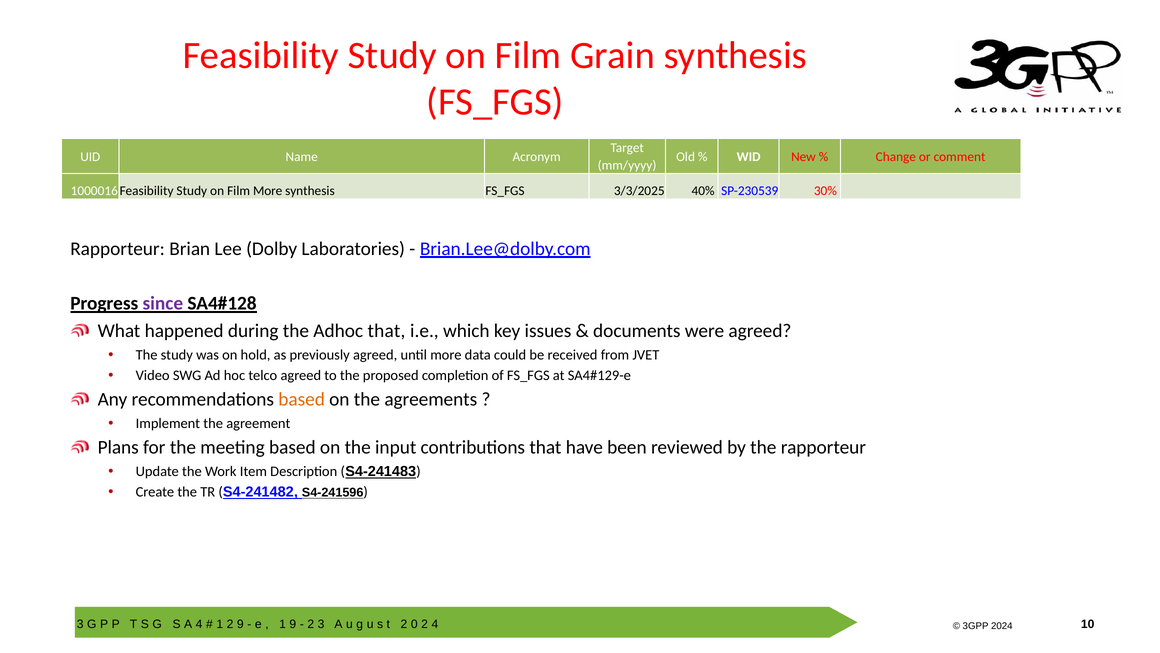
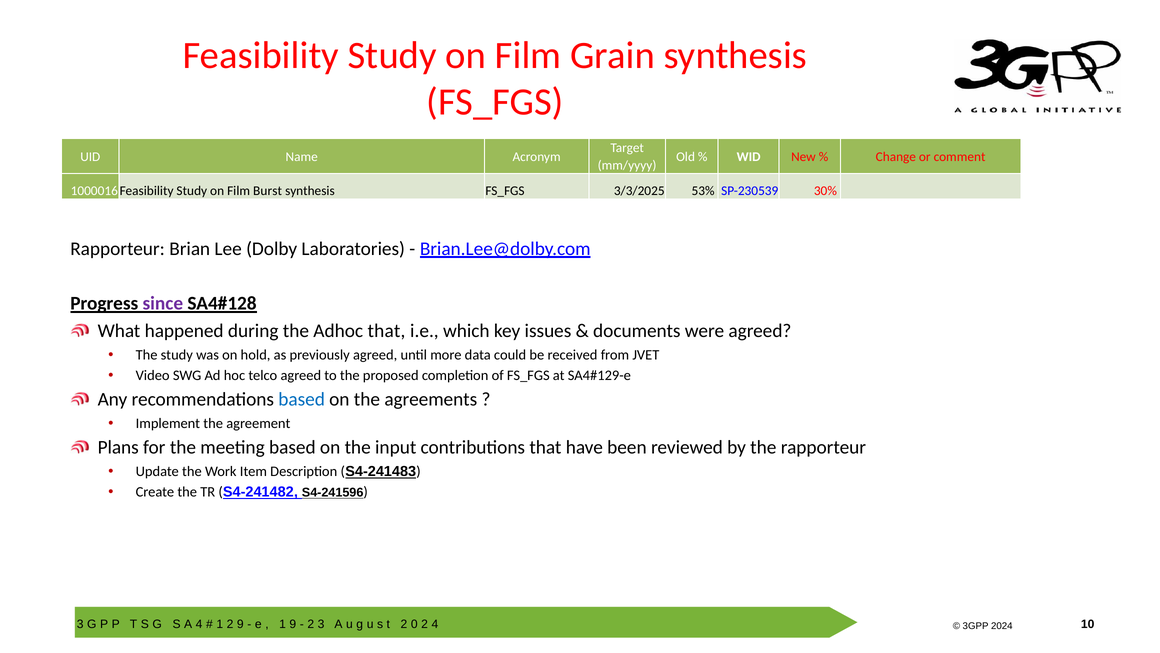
Film More: More -> Burst (268, 191)
40%: 40% -> 53% (703, 191)
based colour: orange -> blue (302, 399)
